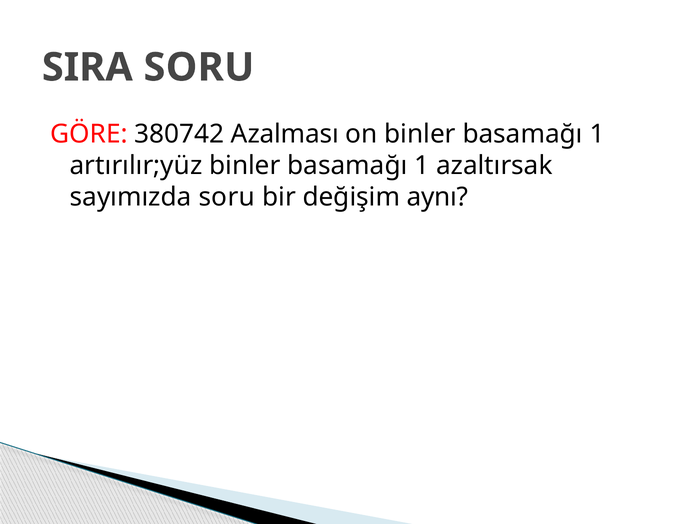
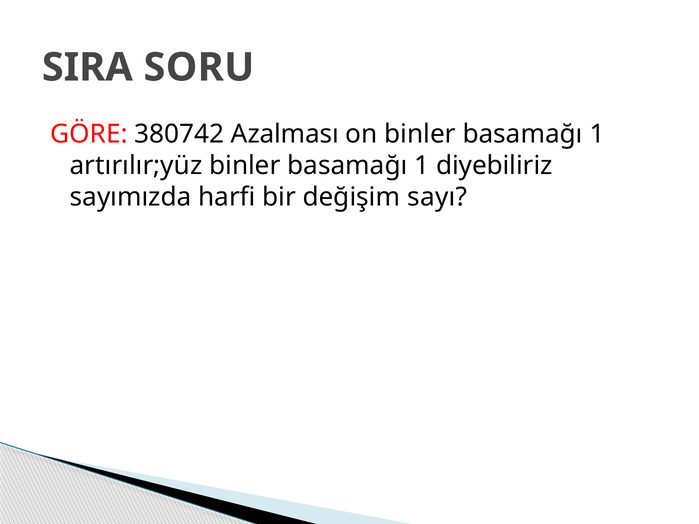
azaltırsak: azaltırsak -> diyebiliriz (494, 166)
sayımızda soru: soru -> harfi (227, 197)
aynı: aynı -> sayı (437, 197)
